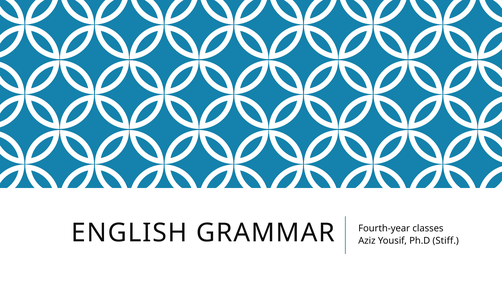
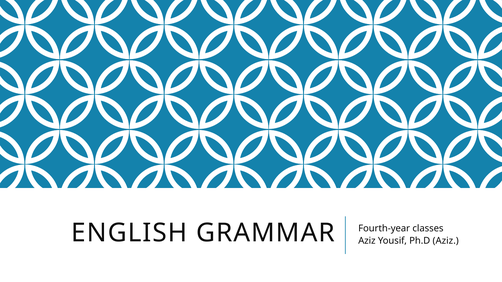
Ph.D Stiff: Stiff -> Aziz (446, 241)
